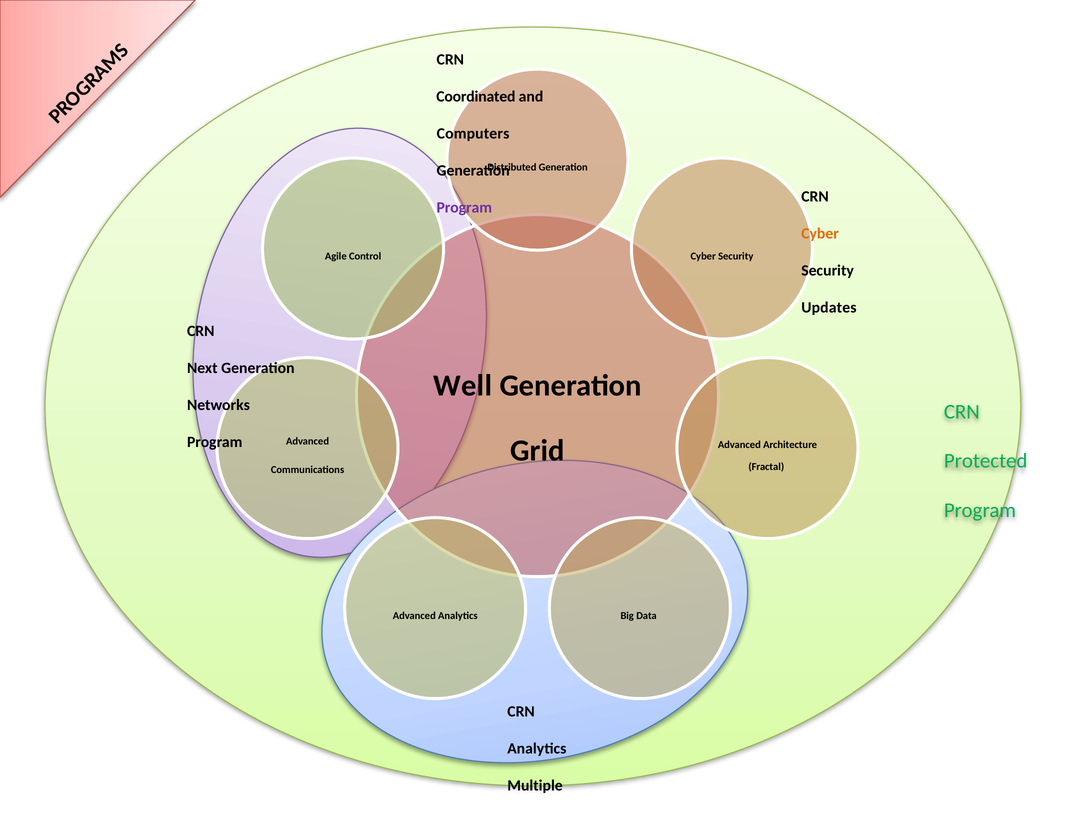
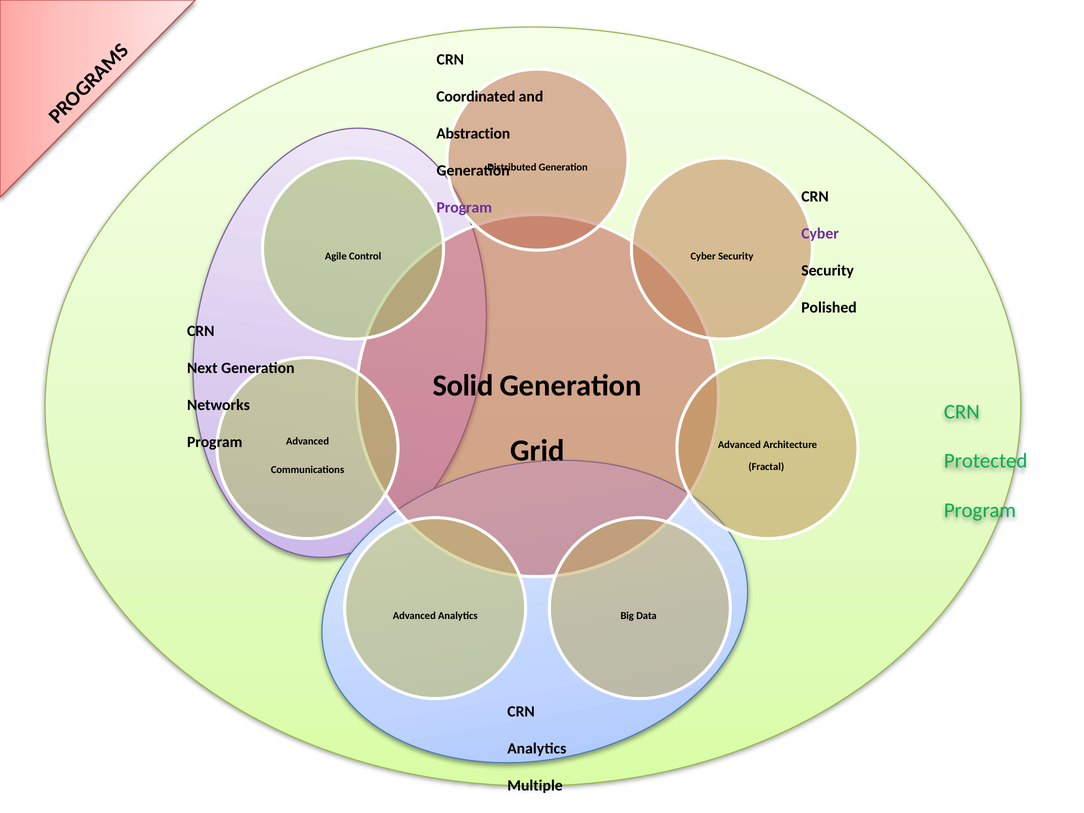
Computers: Computers -> Abstraction (473, 134)
Cyber colour: orange -> purple (820, 234)
Updates: Updates -> Polished (829, 307)
Well: Well -> Solid (463, 386)
